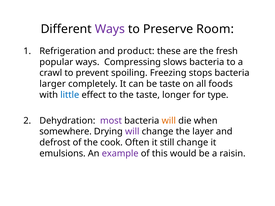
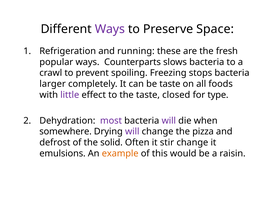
Room: Room -> Space (215, 29)
product: product -> running (136, 51)
Compressing: Compressing -> Counterparts (133, 62)
little colour: blue -> purple (70, 95)
longer: longer -> closed (176, 95)
will colour: orange -> purple (169, 121)
layer: layer -> pizza (203, 132)
cook: cook -> solid (111, 143)
still: still -> stir (167, 143)
example colour: purple -> orange (120, 154)
